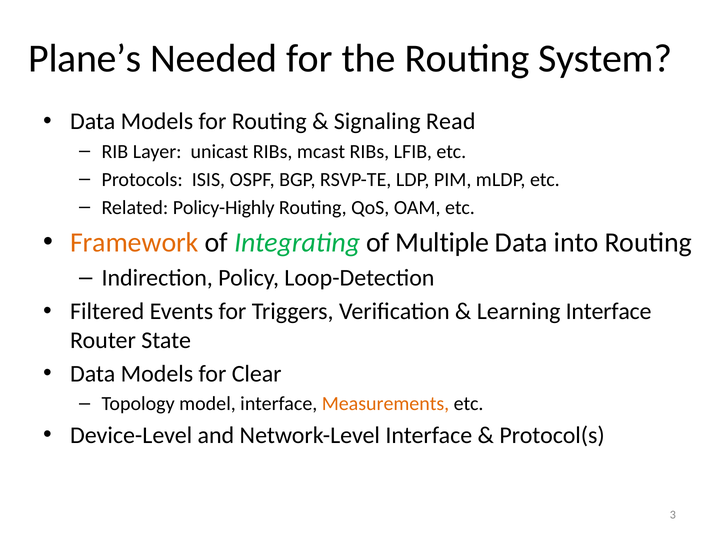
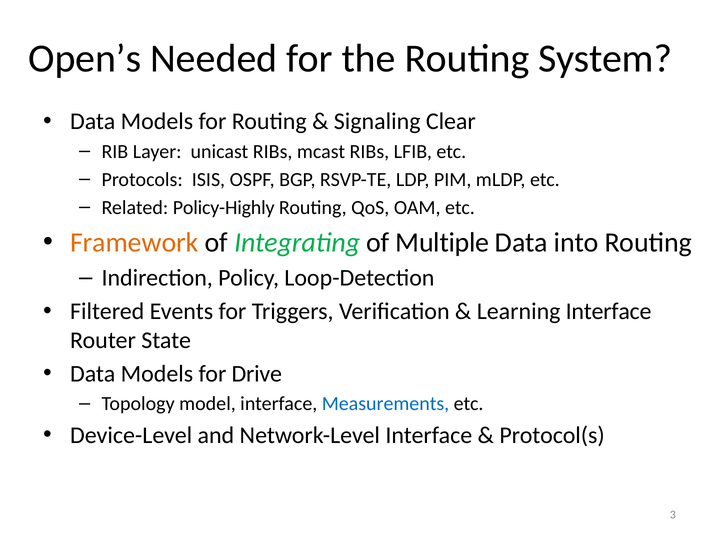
Plane’s: Plane’s -> Open’s (85, 59)
Read: Read -> Clear (451, 122)
Clear: Clear -> Drive (257, 374)
Measurements colour: orange -> blue (385, 404)
